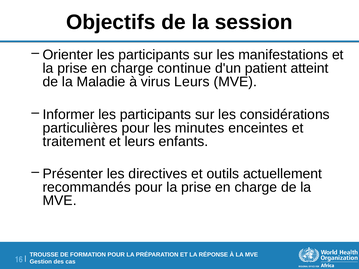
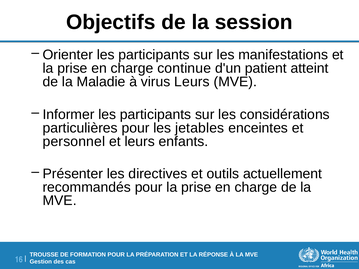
minutes: minutes -> jetables (200, 128)
traitement: traitement -> personnel (74, 142)
